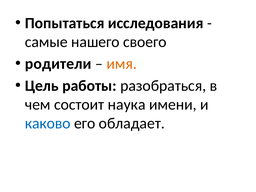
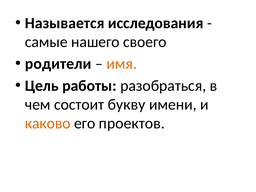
Попытаться: Попытаться -> Называется (65, 23)
наука: наука -> букву (127, 105)
каково colour: blue -> orange (48, 123)
обладает: обладает -> проектов (132, 123)
